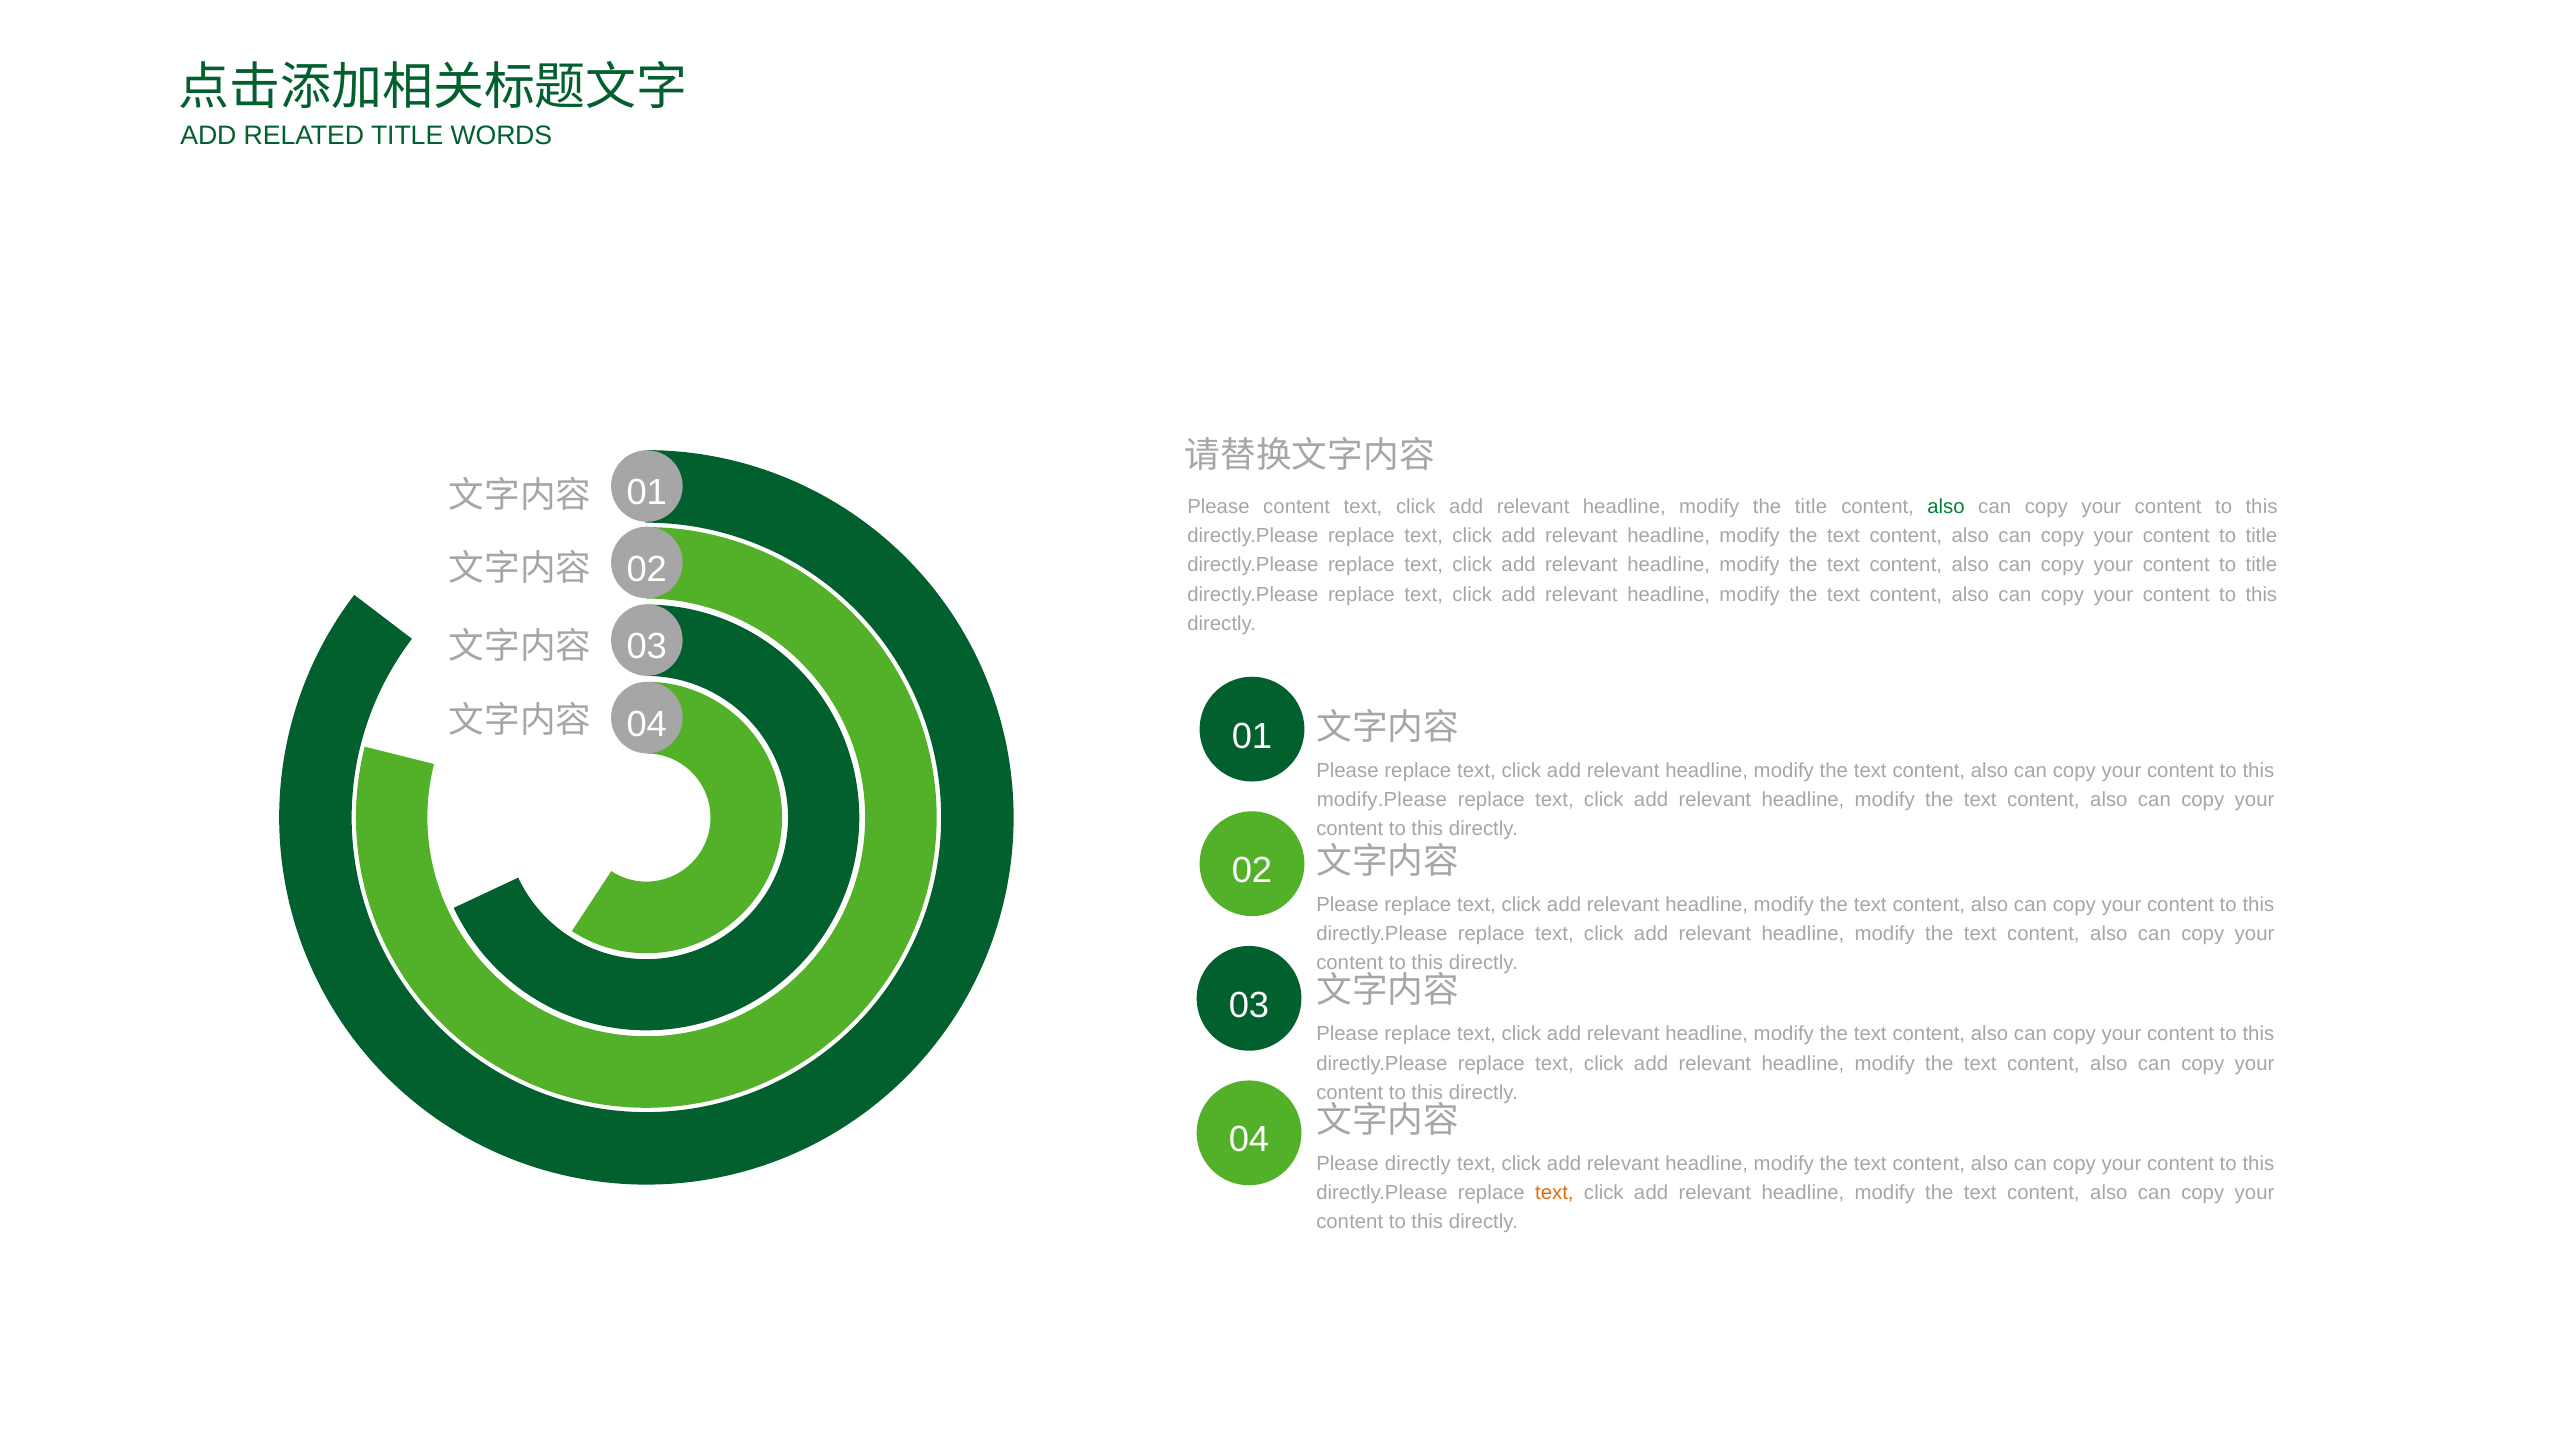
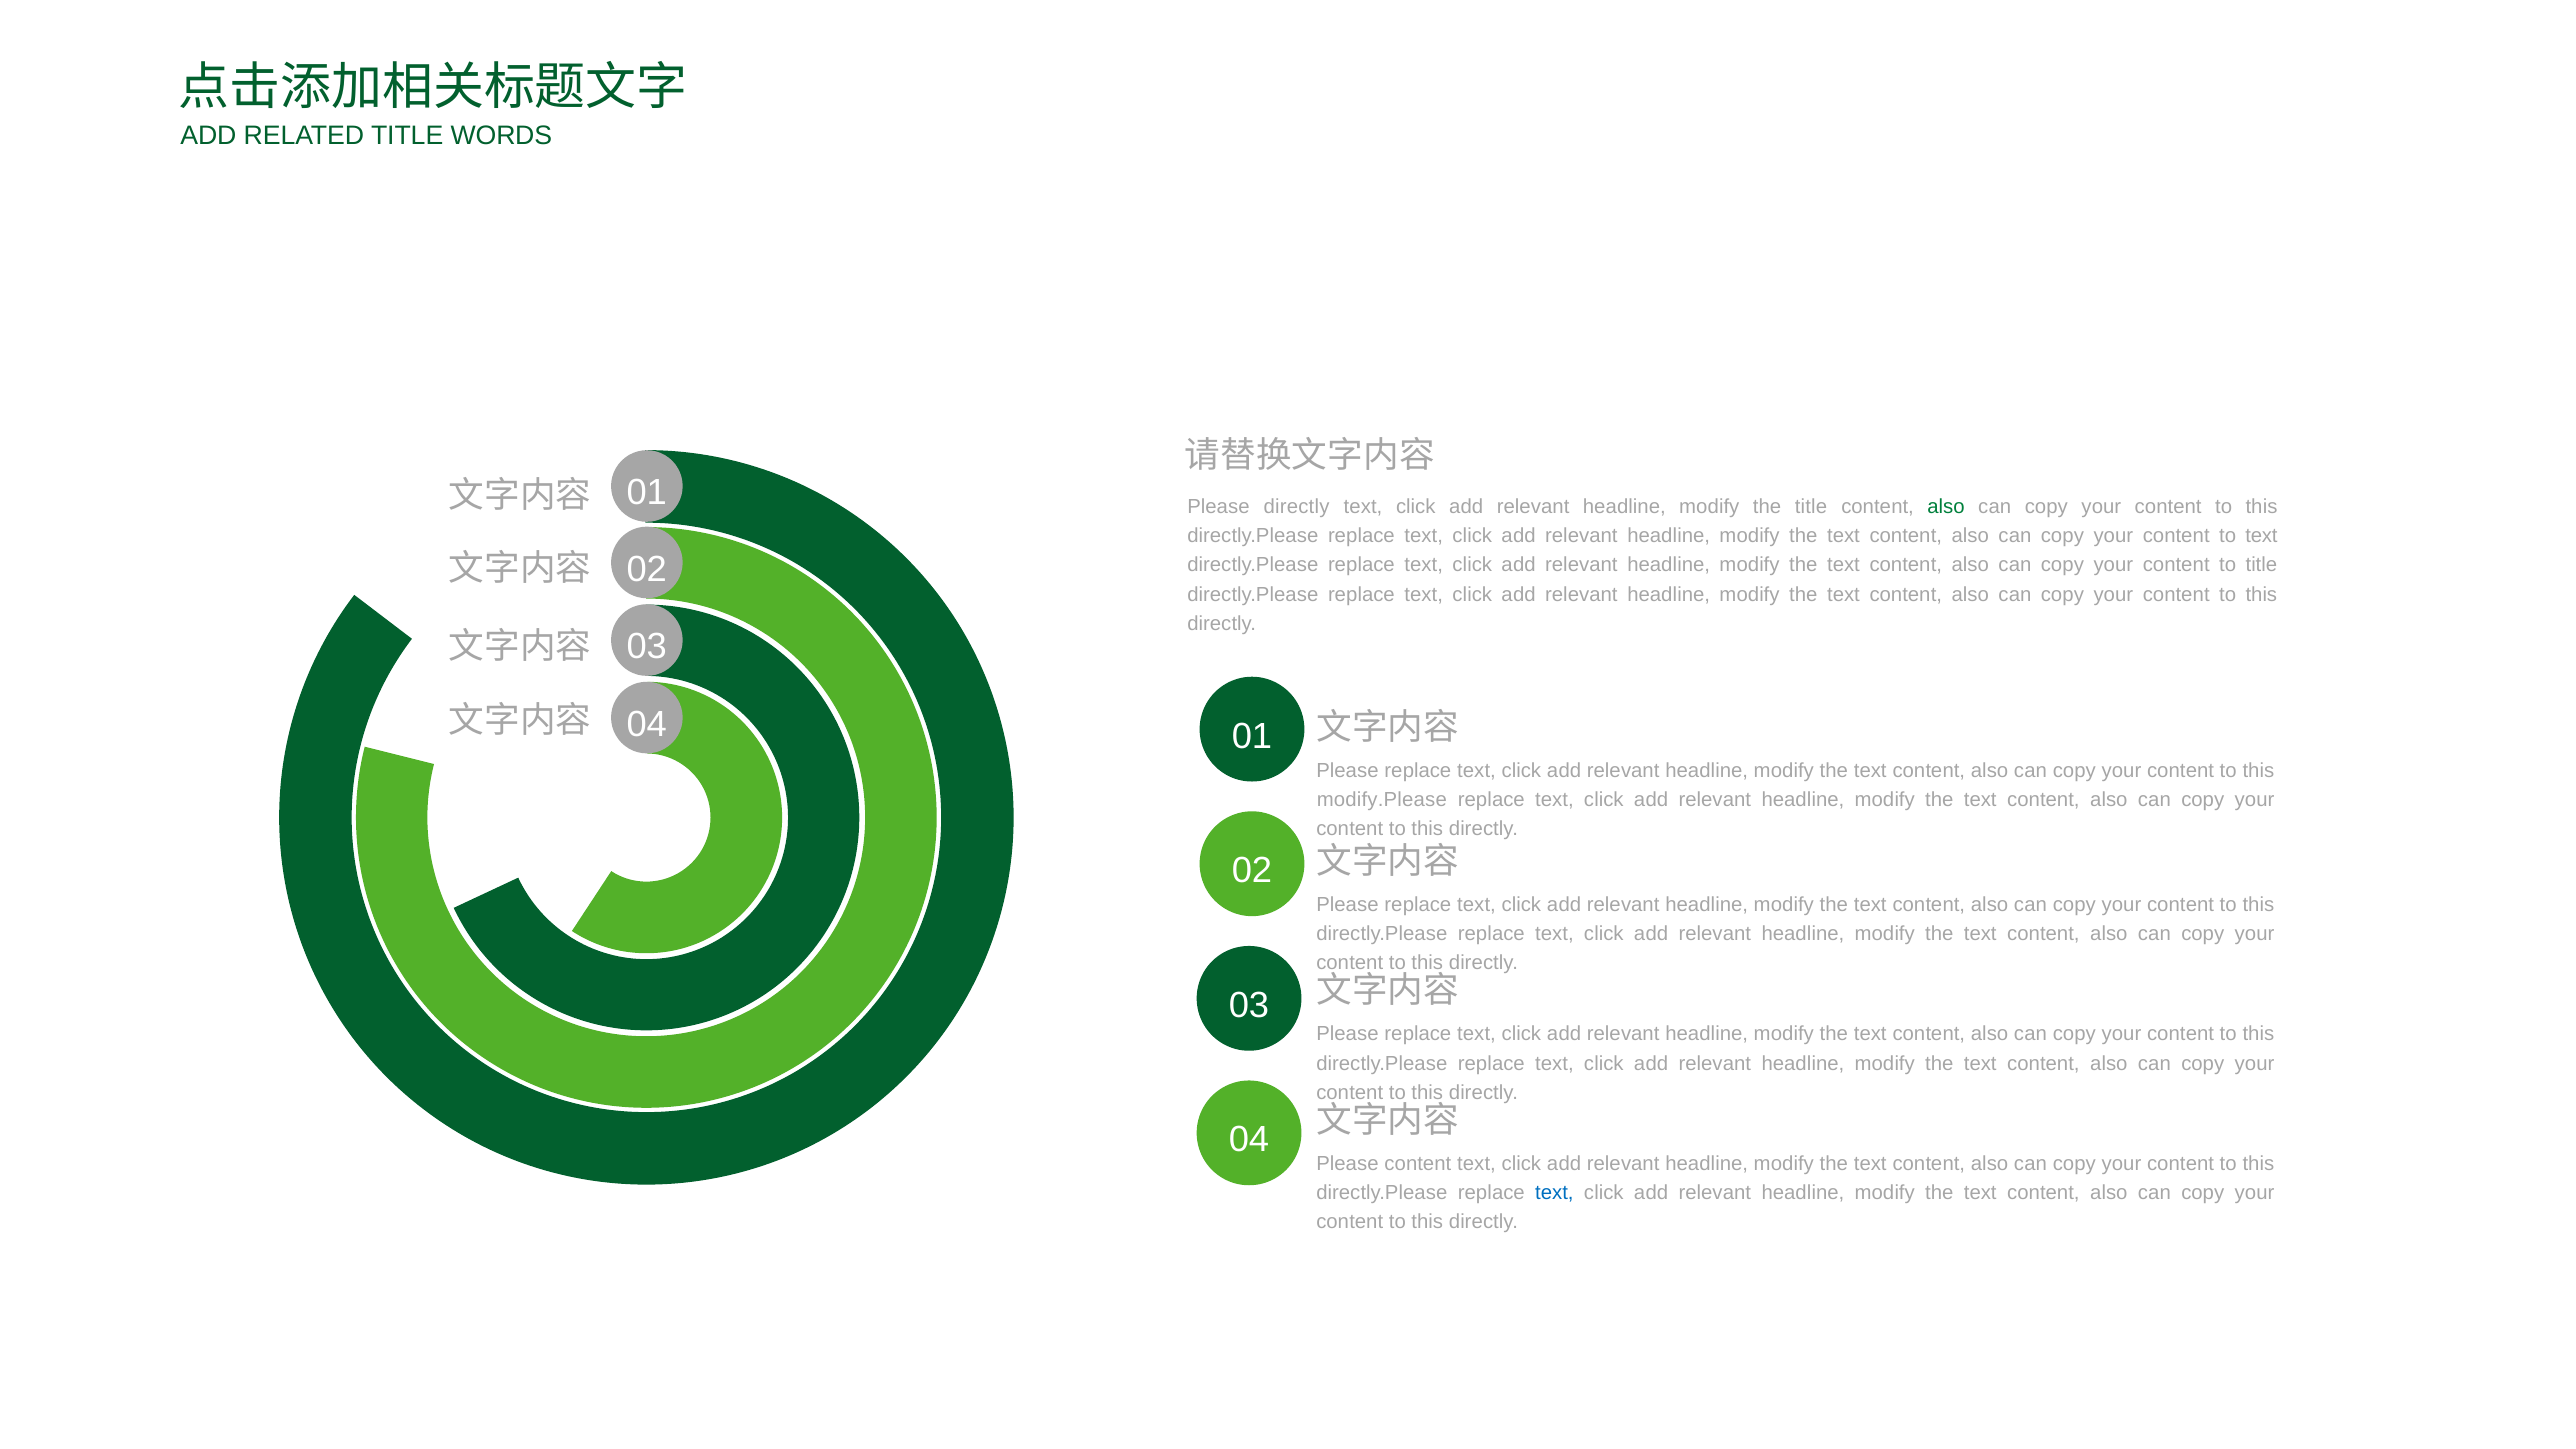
Please content: content -> directly (1297, 507)
title: title -> text (2261, 536)
Please directly: directly -> content (1418, 1164)
text colour: orange -> blue (1554, 1193)
